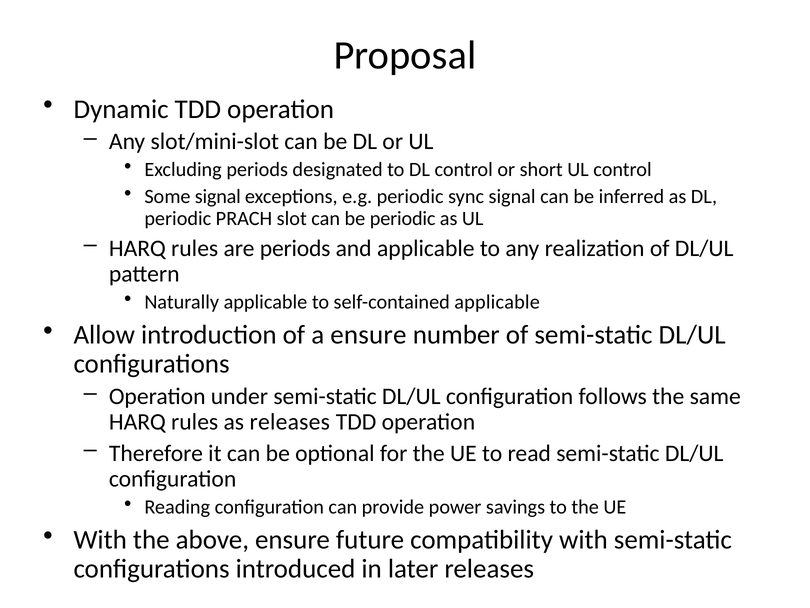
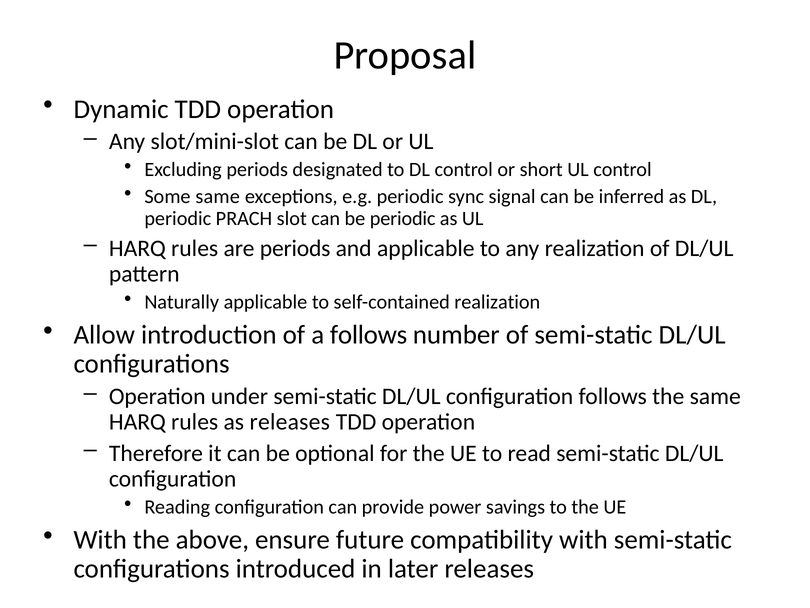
Some signal: signal -> same (218, 196)
self-contained applicable: applicable -> realization (497, 302)
a ensure: ensure -> follows (369, 335)
